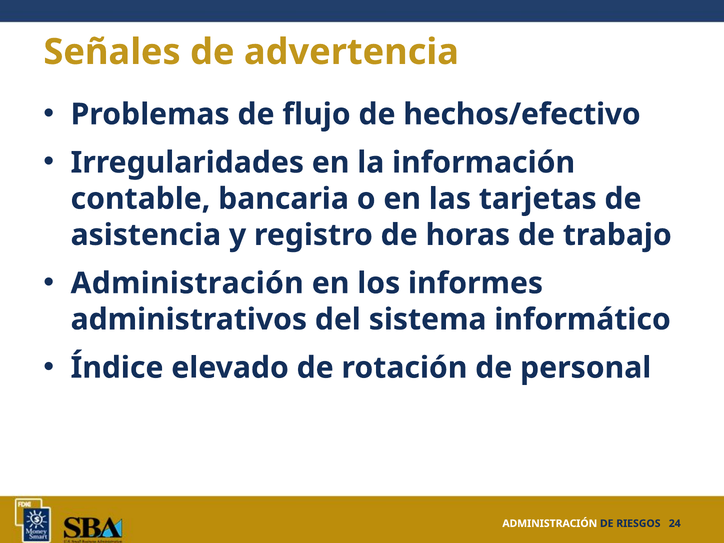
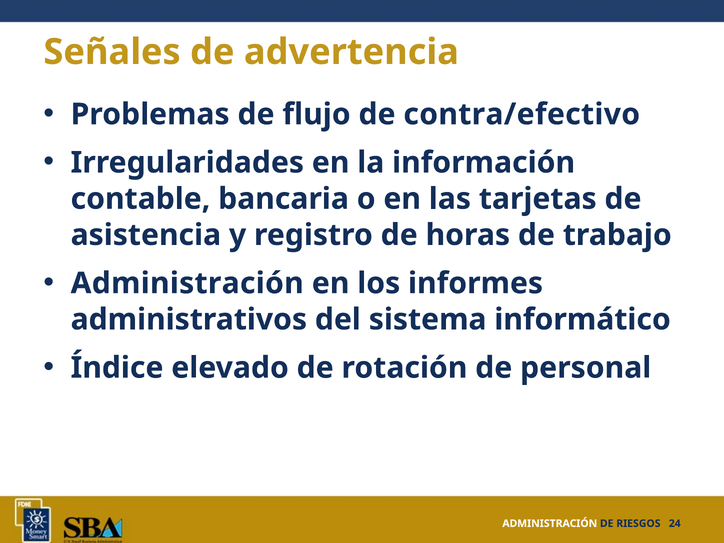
hechos/efectivo: hechos/efectivo -> contra/efectivo (522, 114)
